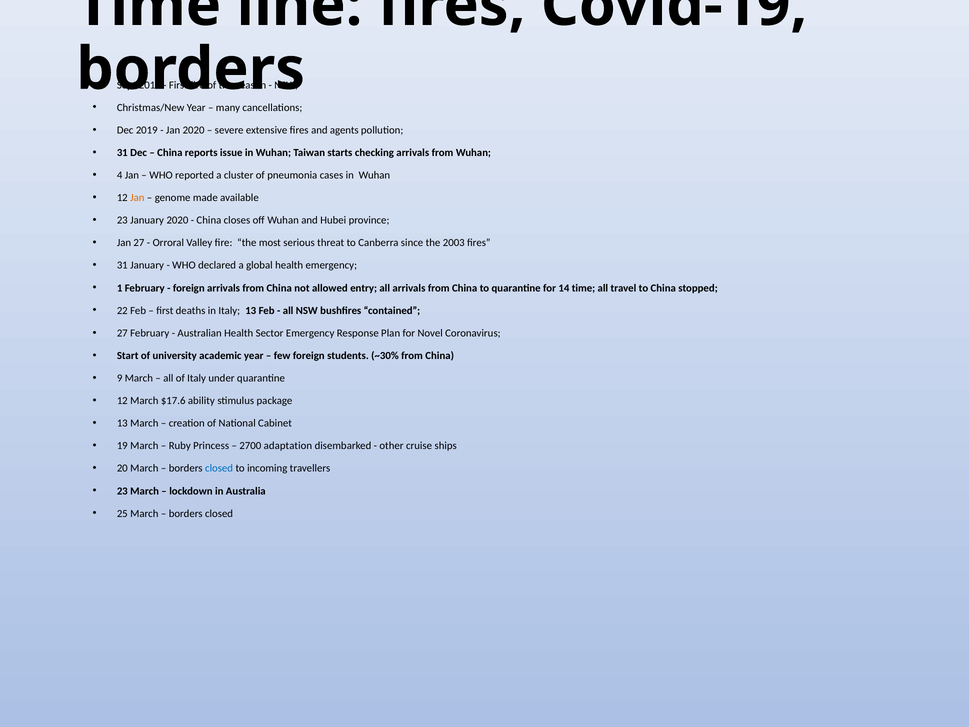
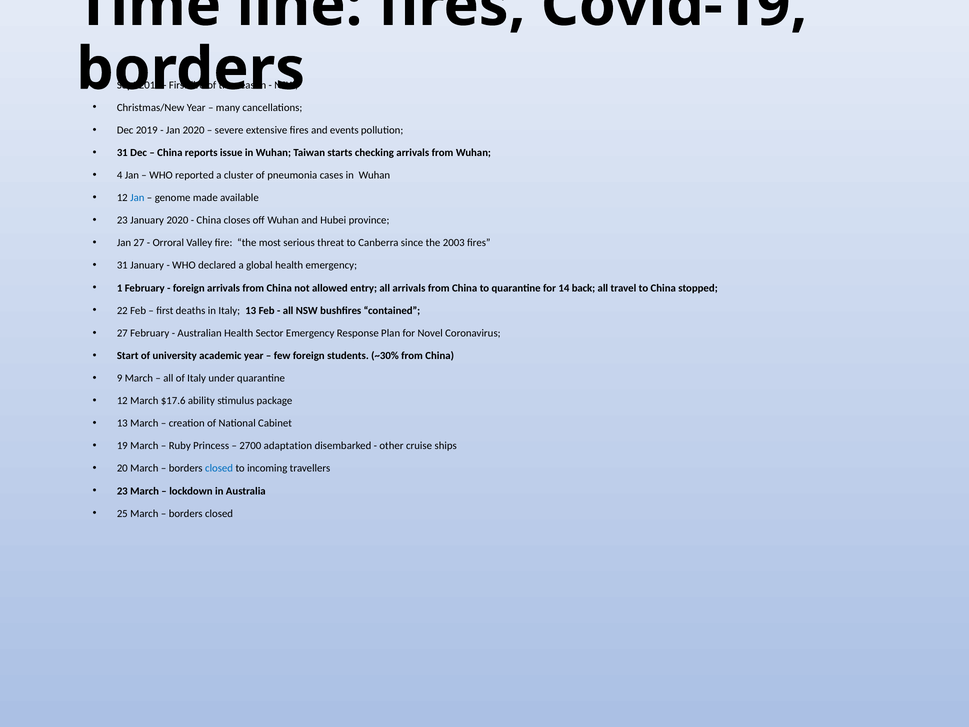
agents: agents -> events (344, 130)
Jan colour: orange -> blue (137, 198)
14 time: time -> back (583, 288)
